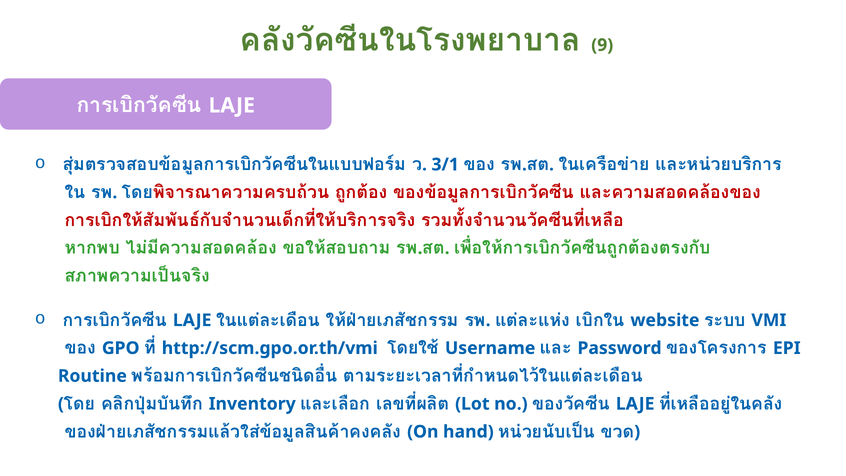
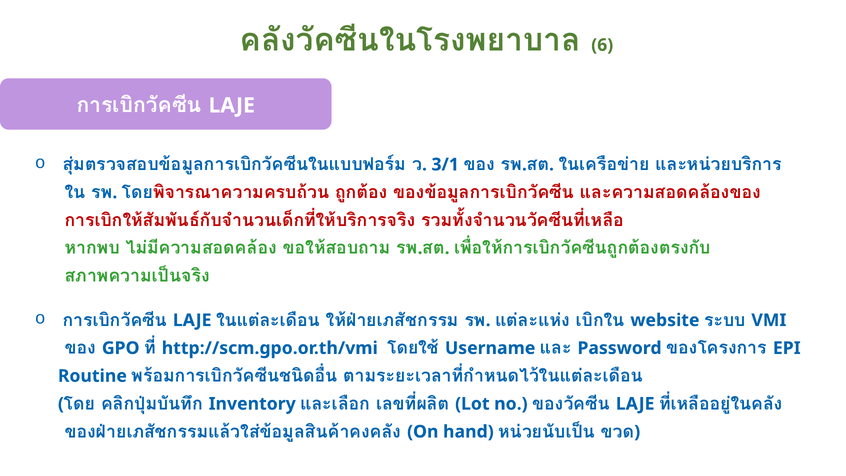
9: 9 -> 6 (602, 45)
